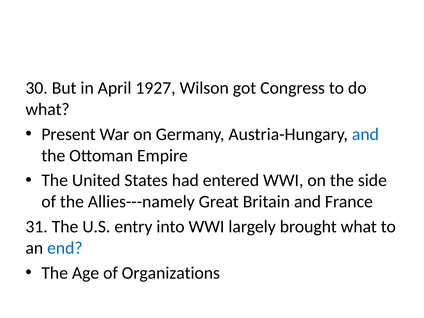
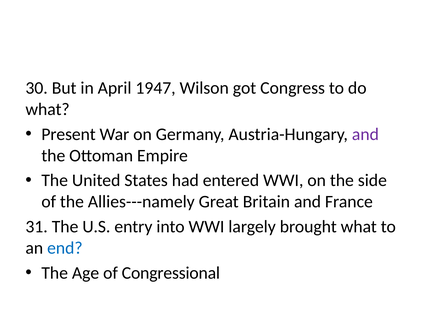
1927: 1927 -> 1947 (156, 88)
and colour: blue -> purple (365, 134)
Organizations: Organizations -> Congressional (171, 273)
